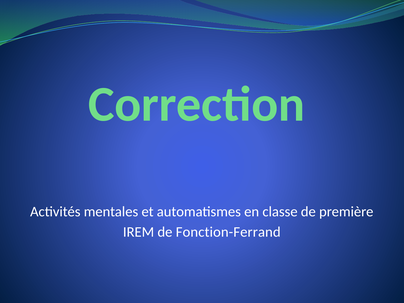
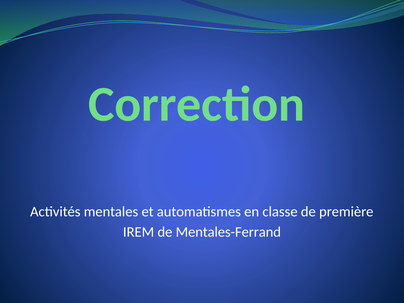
Fonction-Ferrand: Fonction-Ferrand -> Mentales-Ferrand (228, 232)
